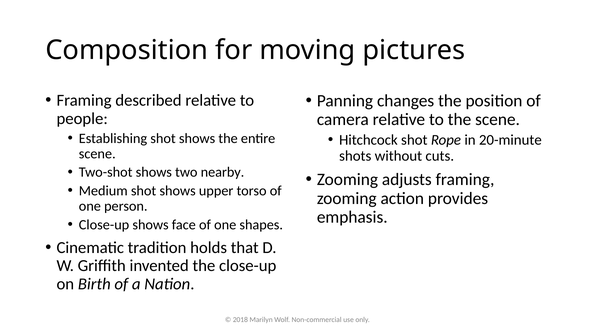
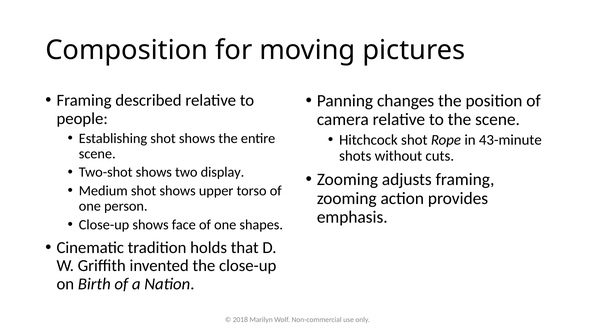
20-minute: 20-minute -> 43-minute (510, 140)
nearby: nearby -> display (223, 172)
